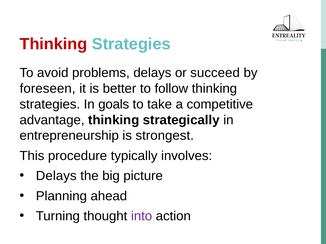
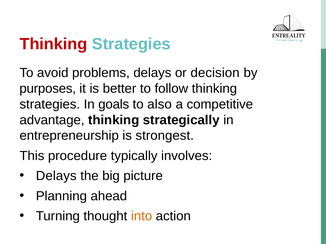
succeed: succeed -> decision (215, 73)
foreseen: foreseen -> purposes (48, 89)
take: take -> also (160, 104)
into colour: purple -> orange (142, 217)
